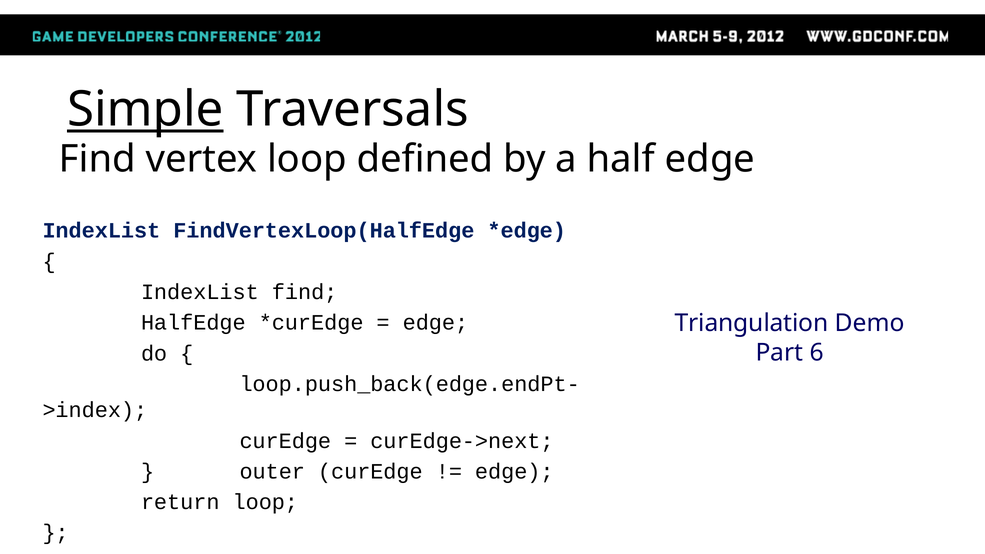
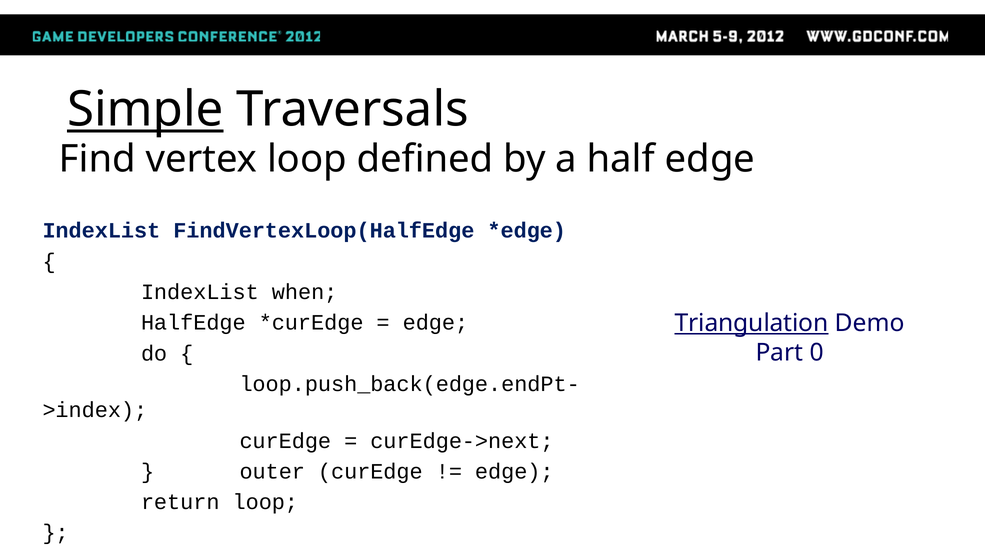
IndexList find: find -> when (305, 292)
Triangulation underline: none -> present (752, 323)
6: 6 -> 0 (817, 353)
